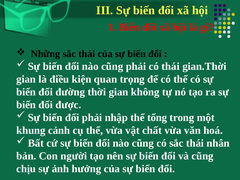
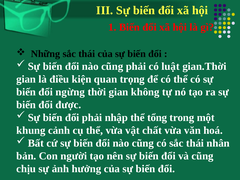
có thái: thái -> luật (171, 66)
đường: đường -> ngừng (70, 92)
